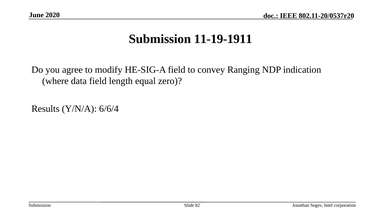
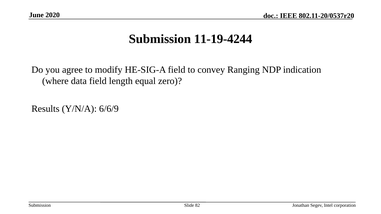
11-19-1911: 11-19-1911 -> 11-19-4244 (223, 39)
6/6/4: 6/6/4 -> 6/6/9 (109, 109)
